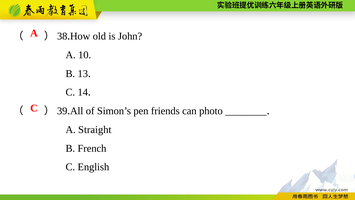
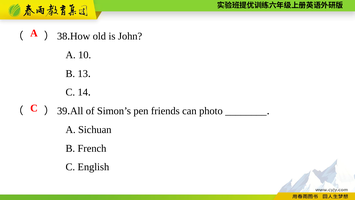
Straight: Straight -> Sichuan (95, 129)
